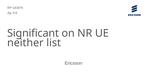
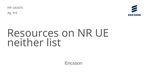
Significant: Significant -> Resources (33, 33)
